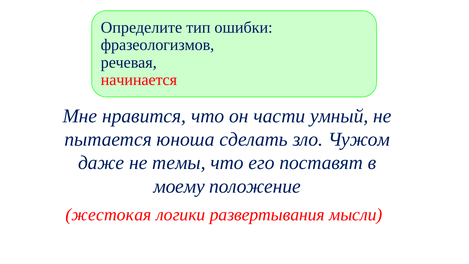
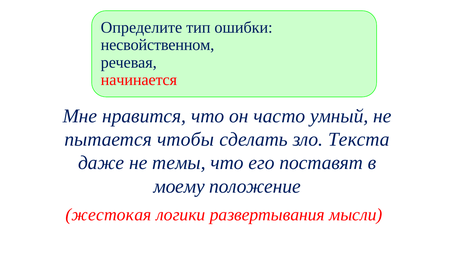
фразеологизмов: фразеологизмов -> несвойственном (158, 45)
части: части -> часто (279, 116)
юноша: юноша -> чтобы (186, 139)
Чужом: Чужом -> Текста (359, 139)
